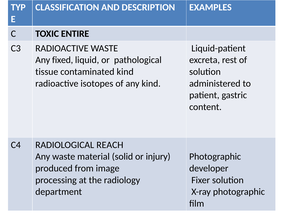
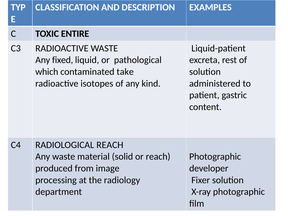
tissue: tissue -> which (47, 72)
contaminated kind: kind -> take (125, 72)
or injury: injury -> reach (158, 157)
